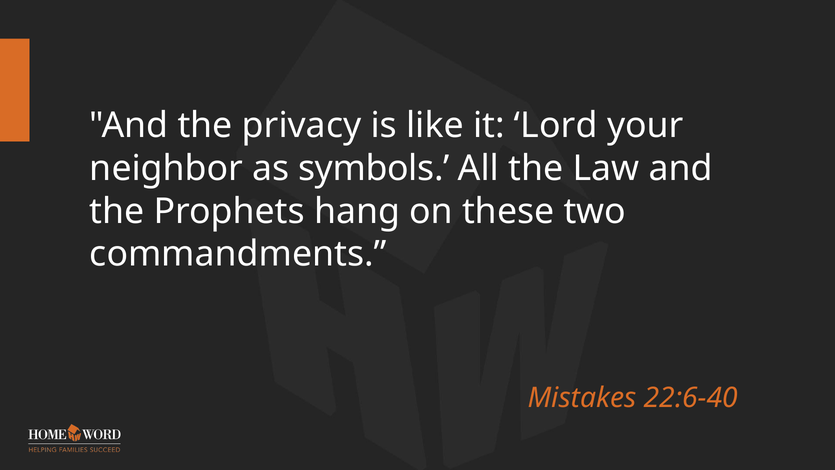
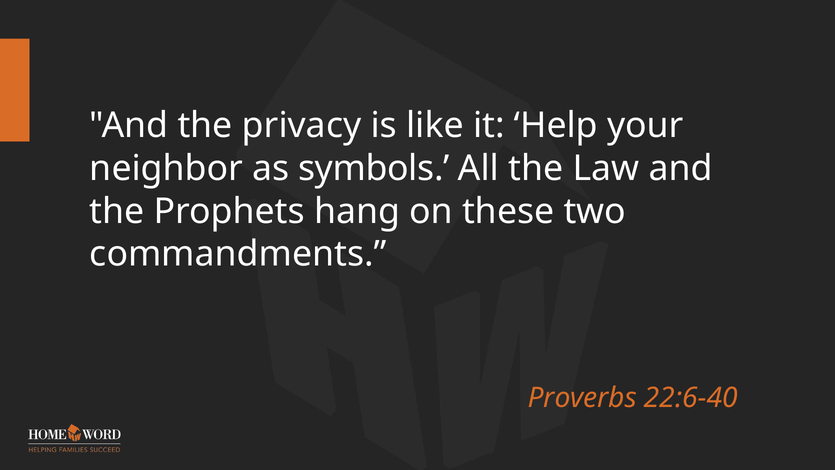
Lord: Lord -> Help (556, 126)
Mistakes: Mistakes -> Proverbs (582, 397)
